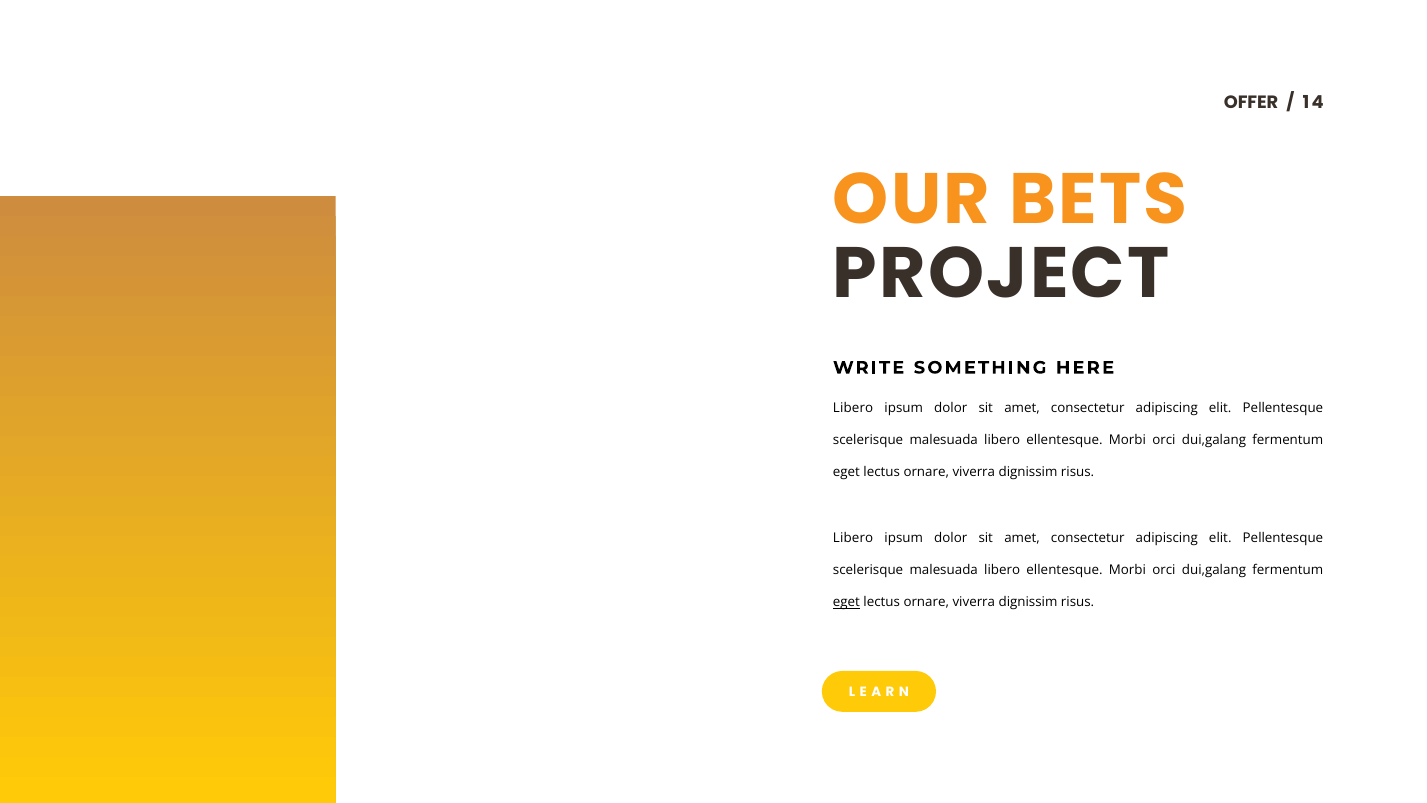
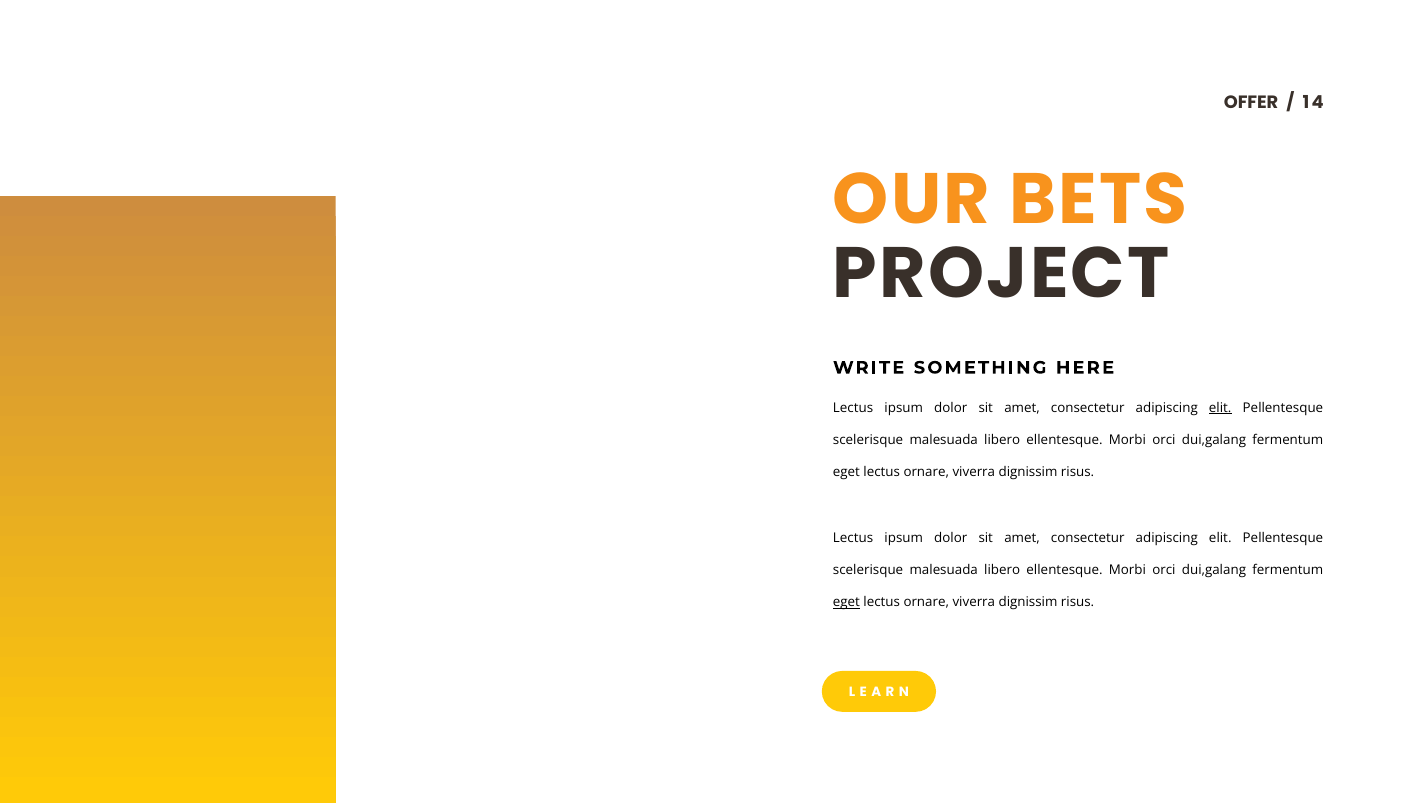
Libero: Libero -> Lectus (853, 408)
elit underline: none -> present (1220, 408)
Libero: Libero -> Lectus (853, 538)
